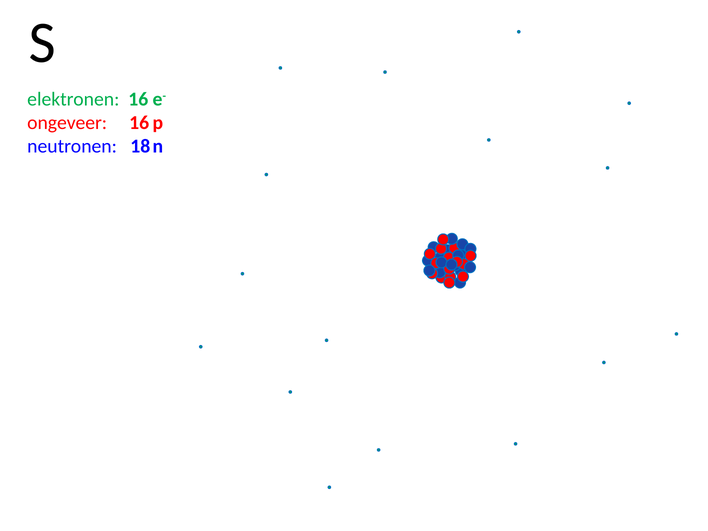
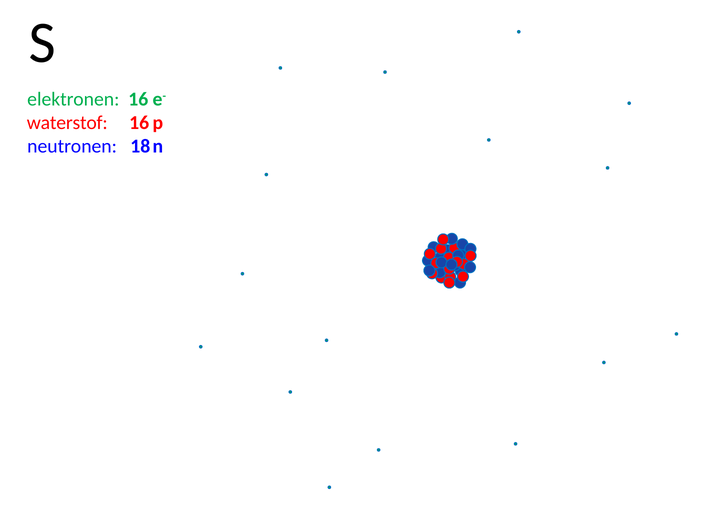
ongeveer: ongeveer -> waterstof (67, 123)
